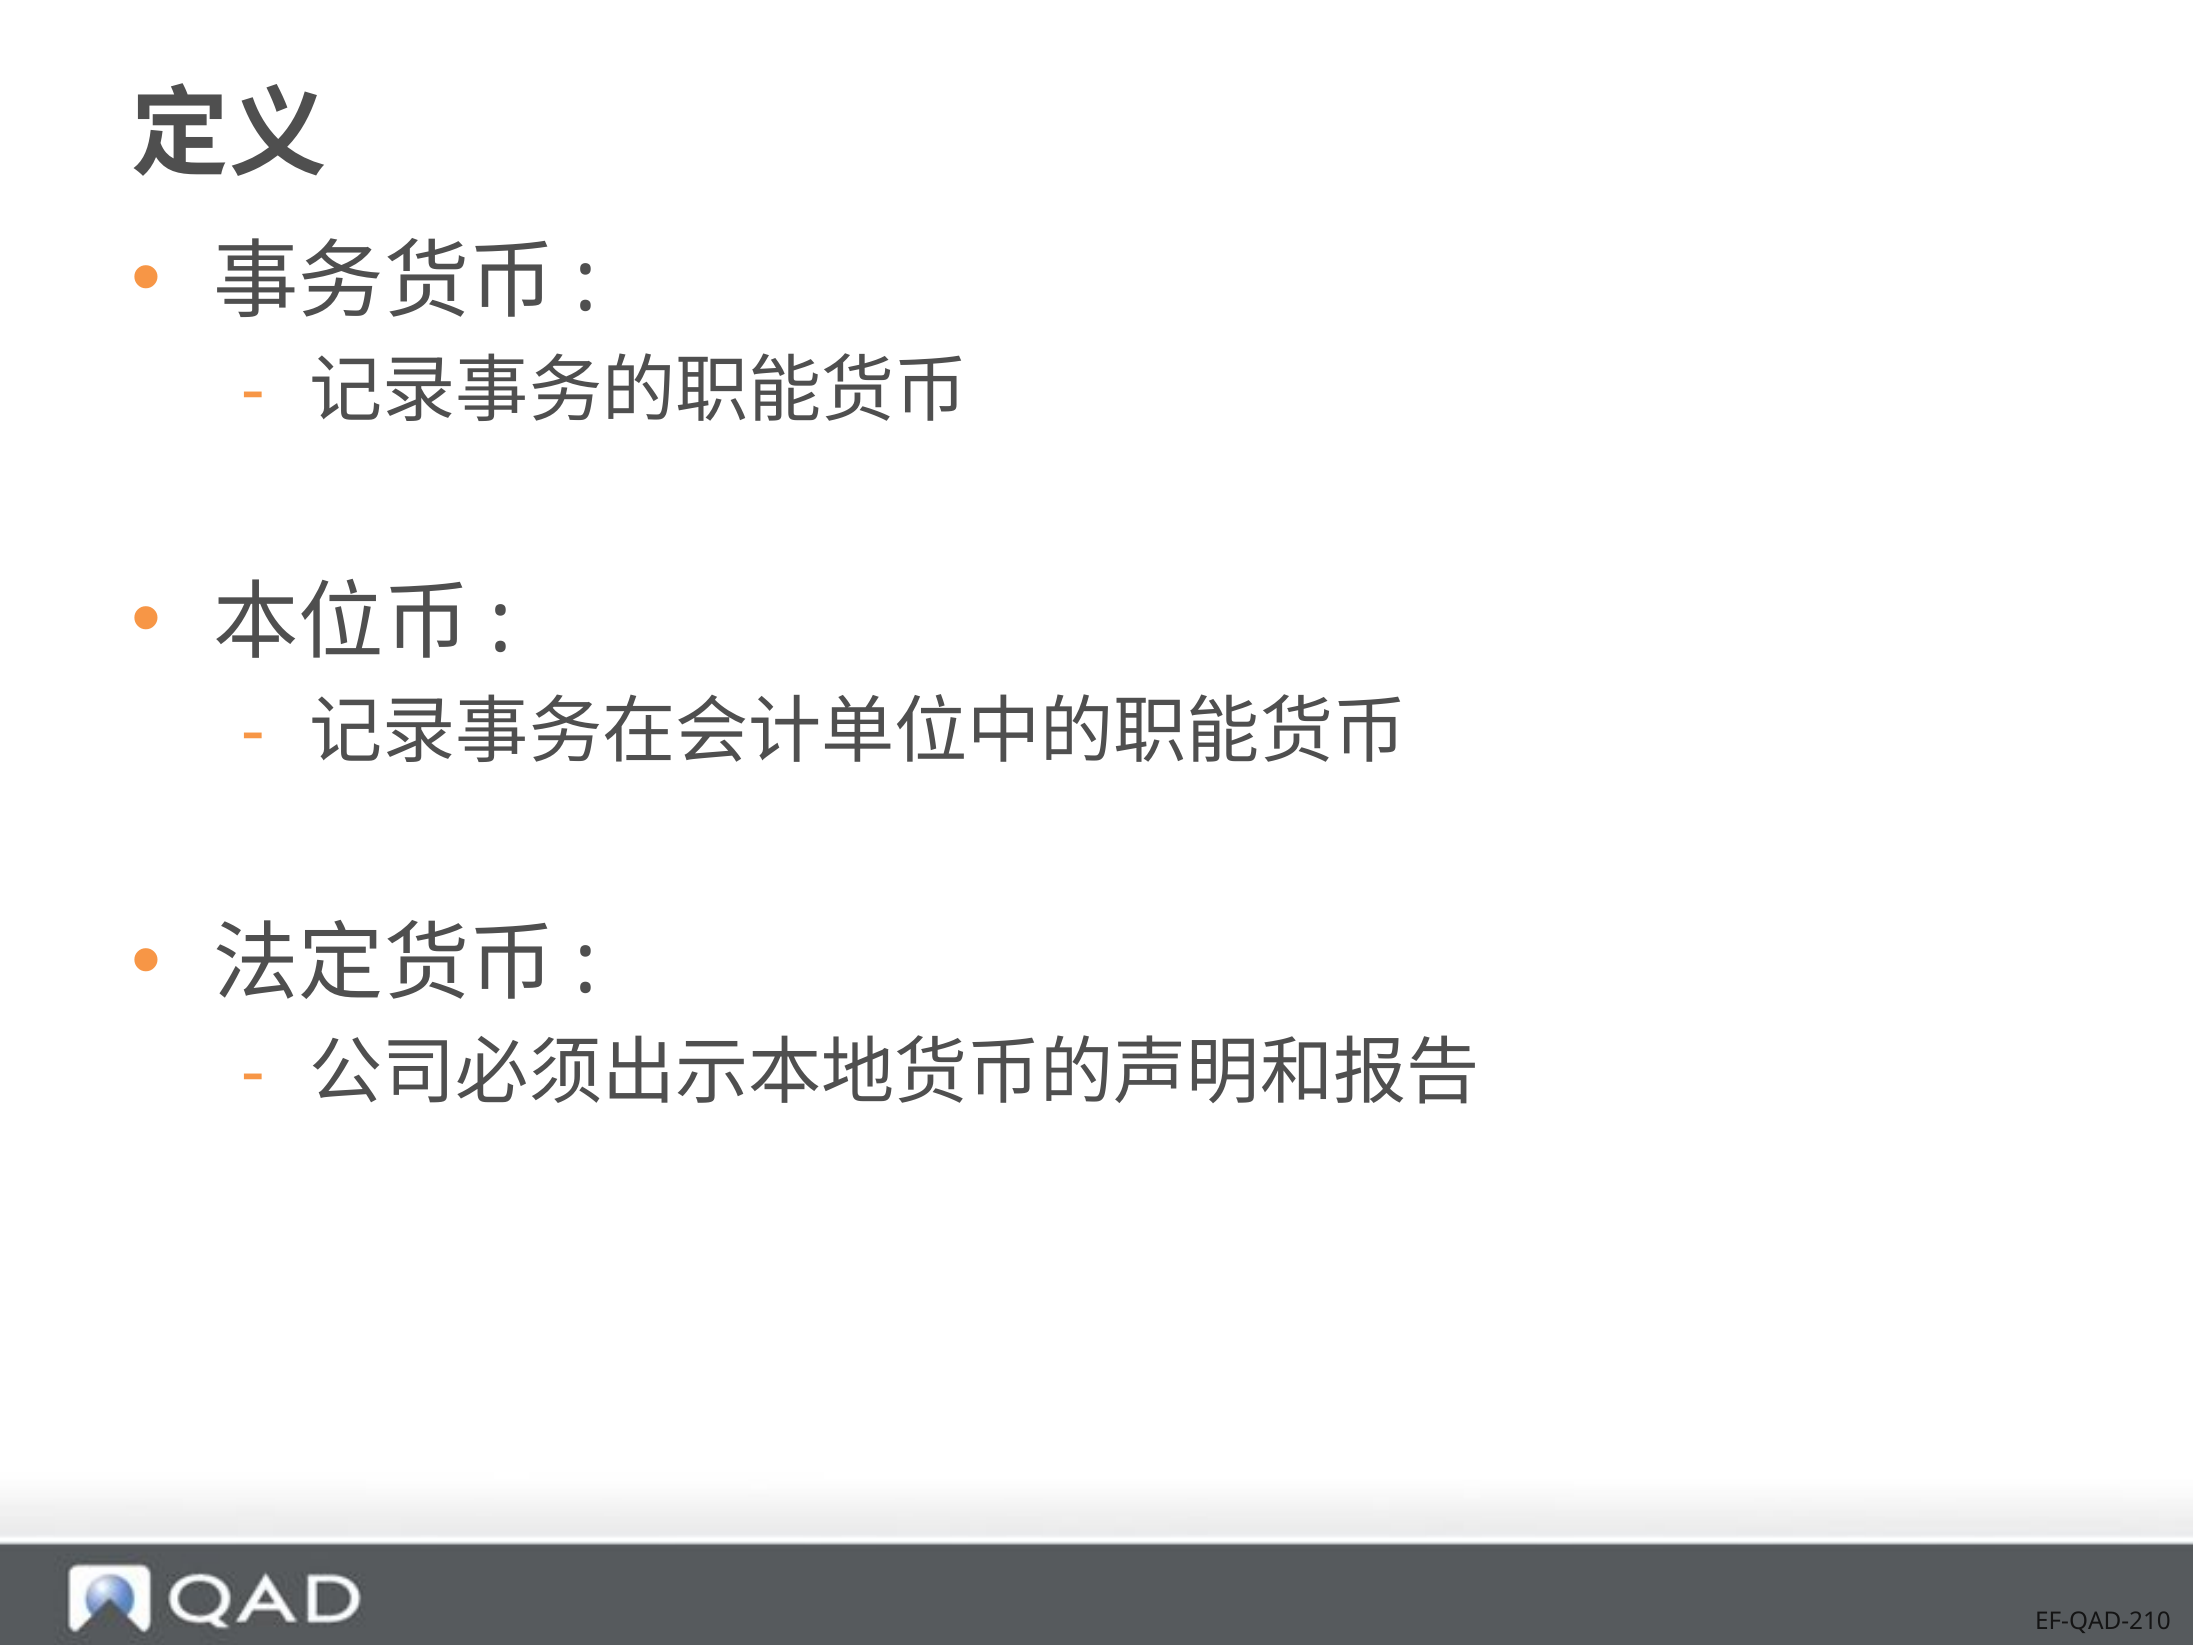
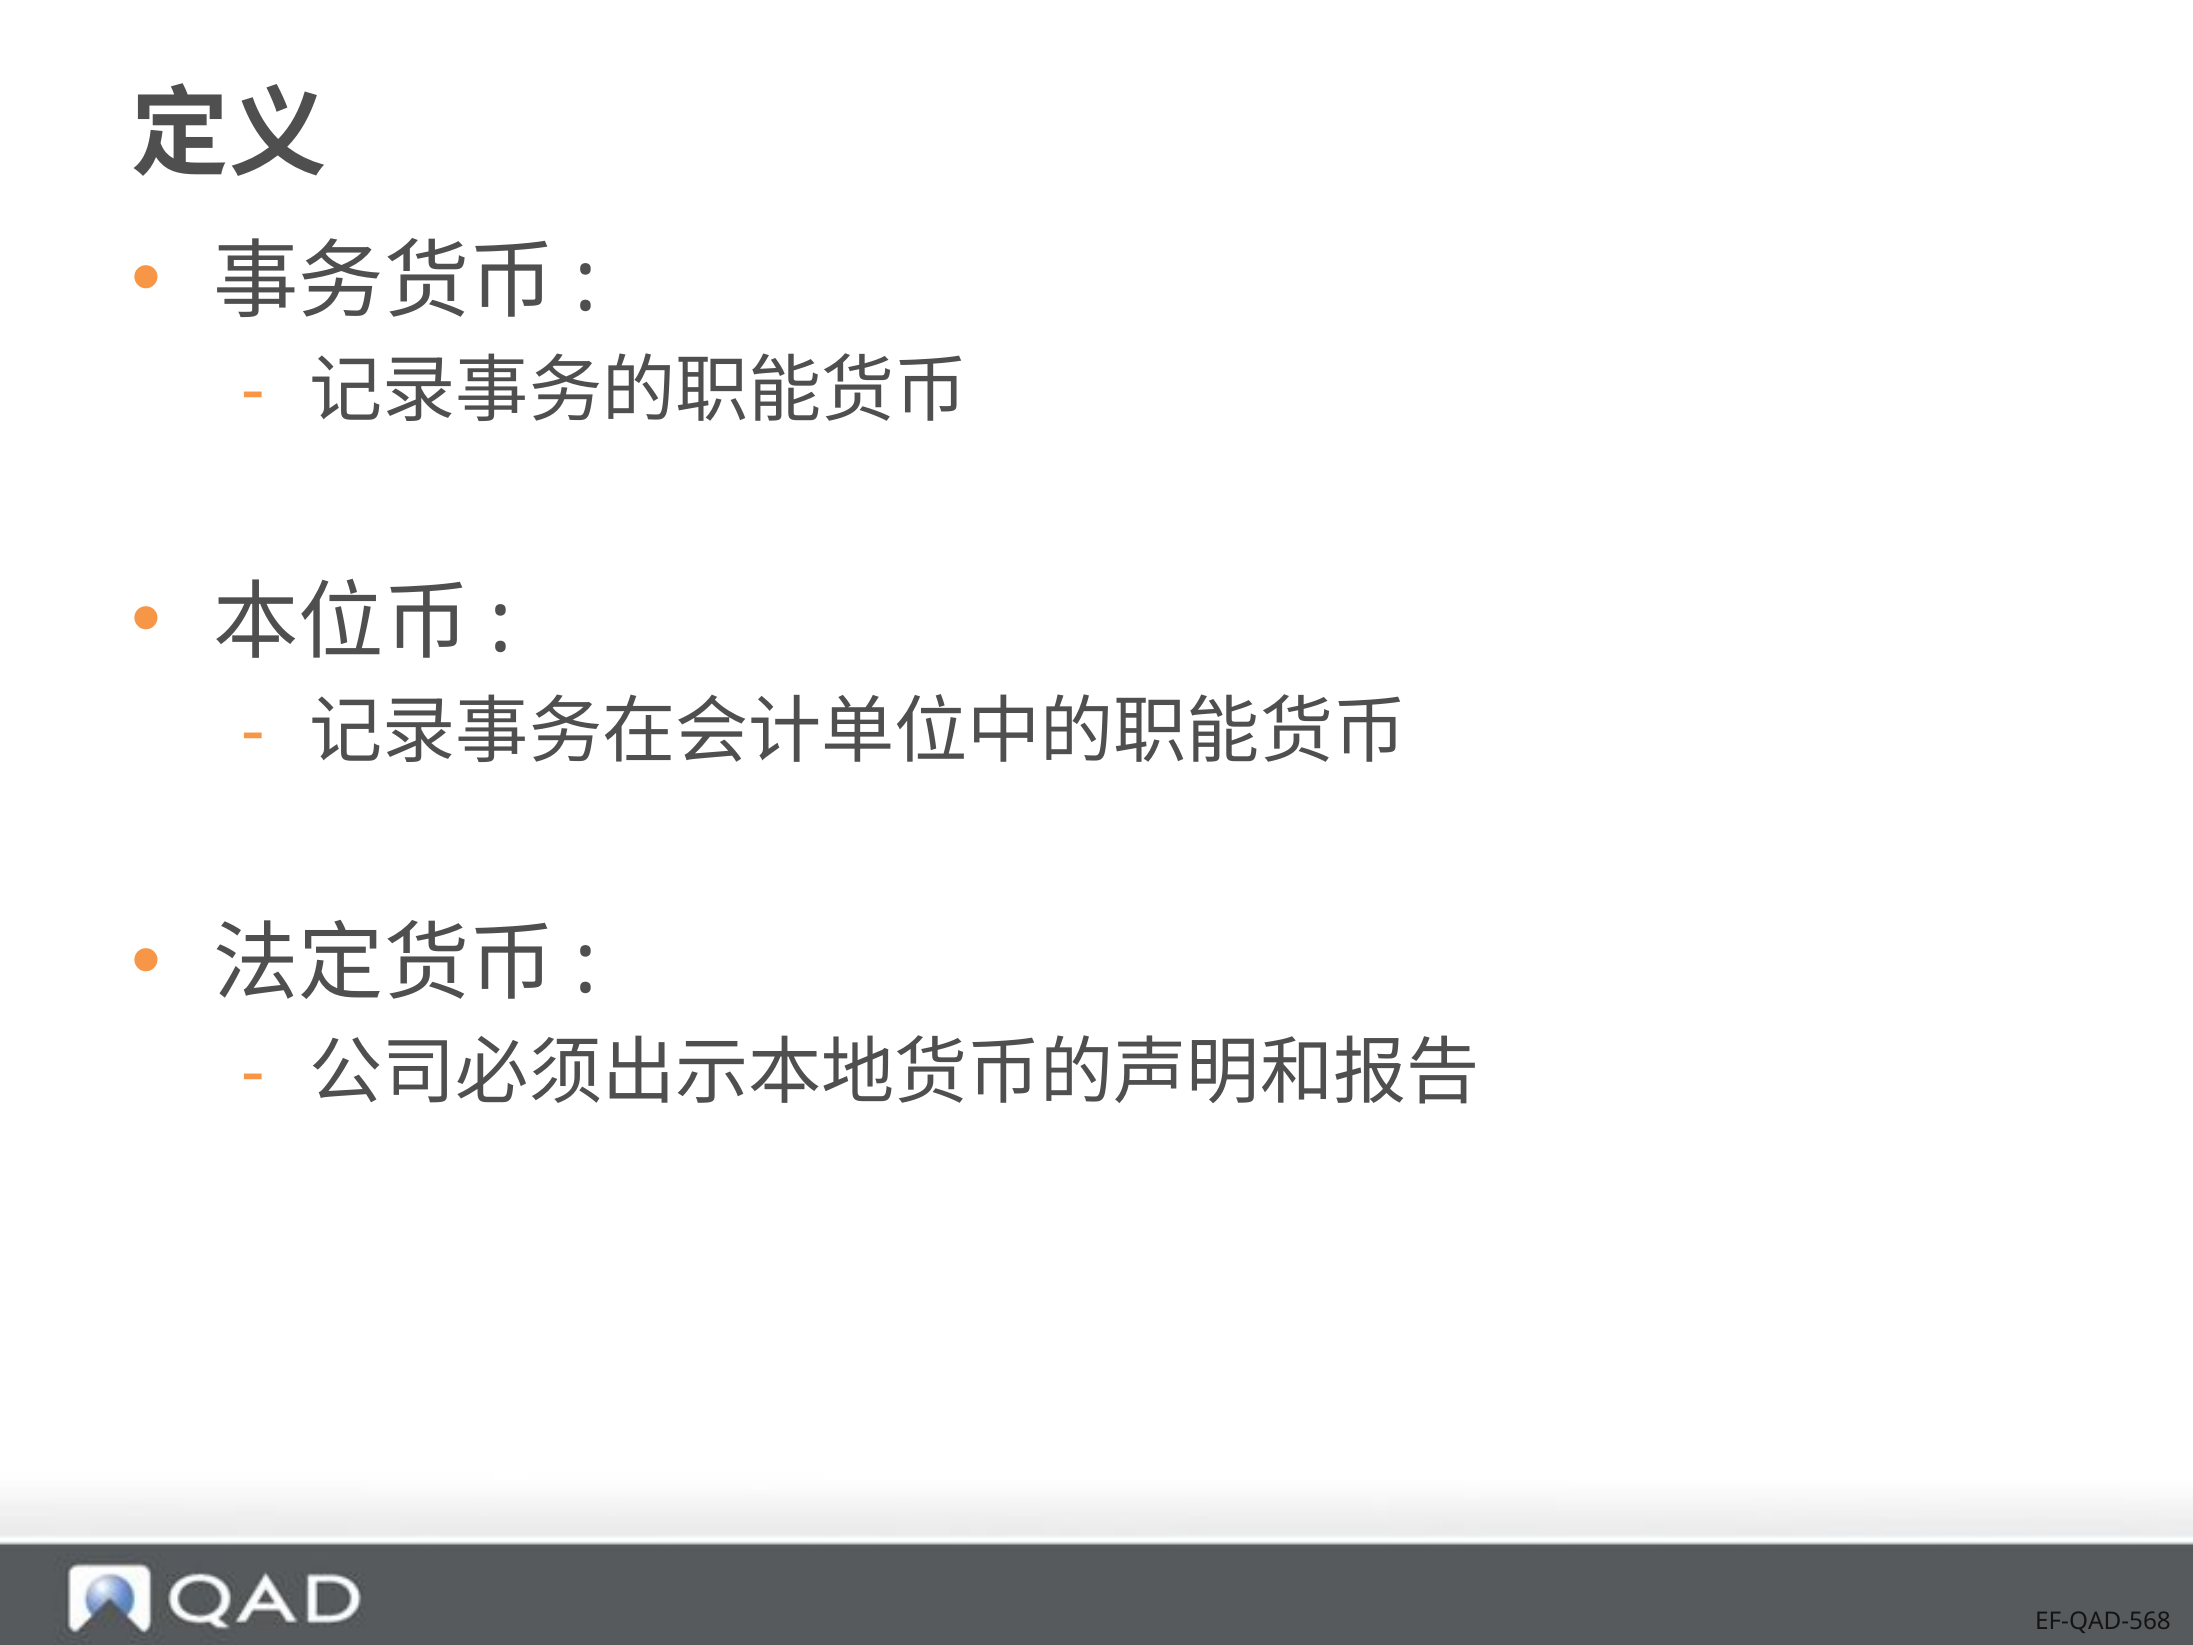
EF-QAD-210: EF-QAD-210 -> EF-QAD-568 (2103, 1621)
